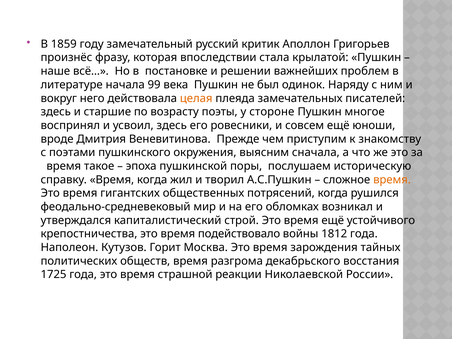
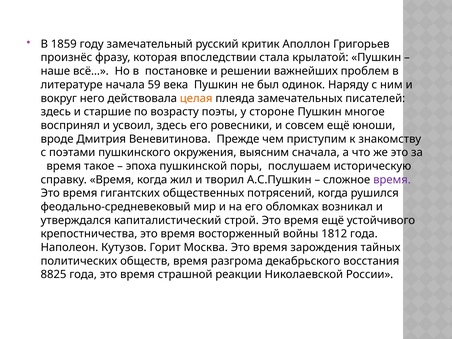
99: 99 -> 59 (154, 85)
время colour: orange -> purple (392, 180)
подействовало: подействовало -> восторженный (239, 234)
1725: 1725 -> 8825 (54, 275)
